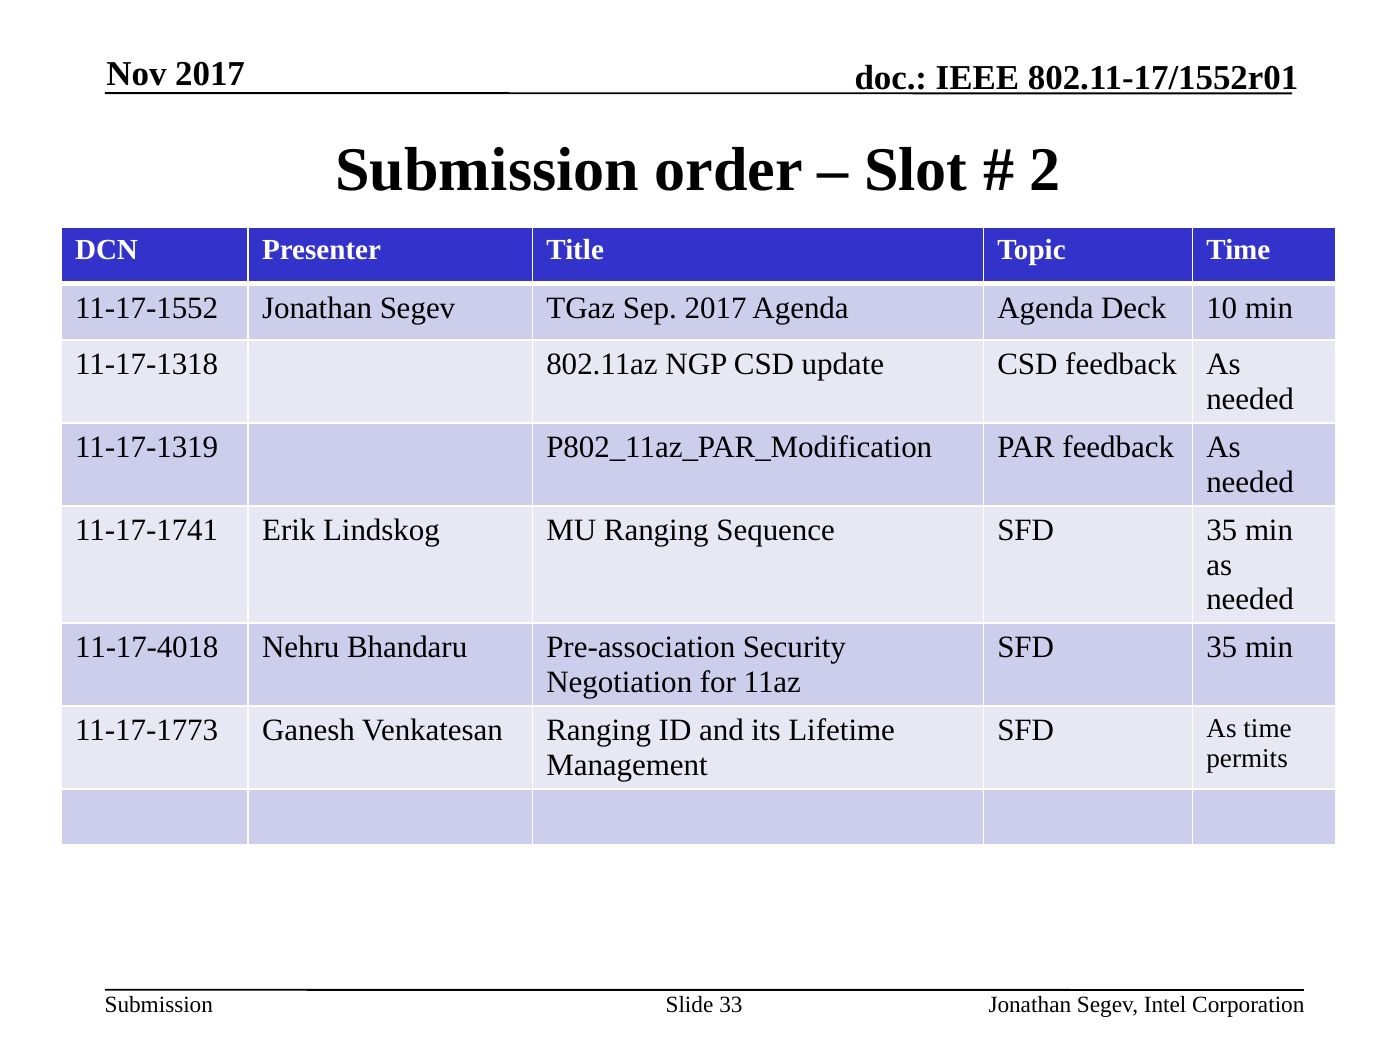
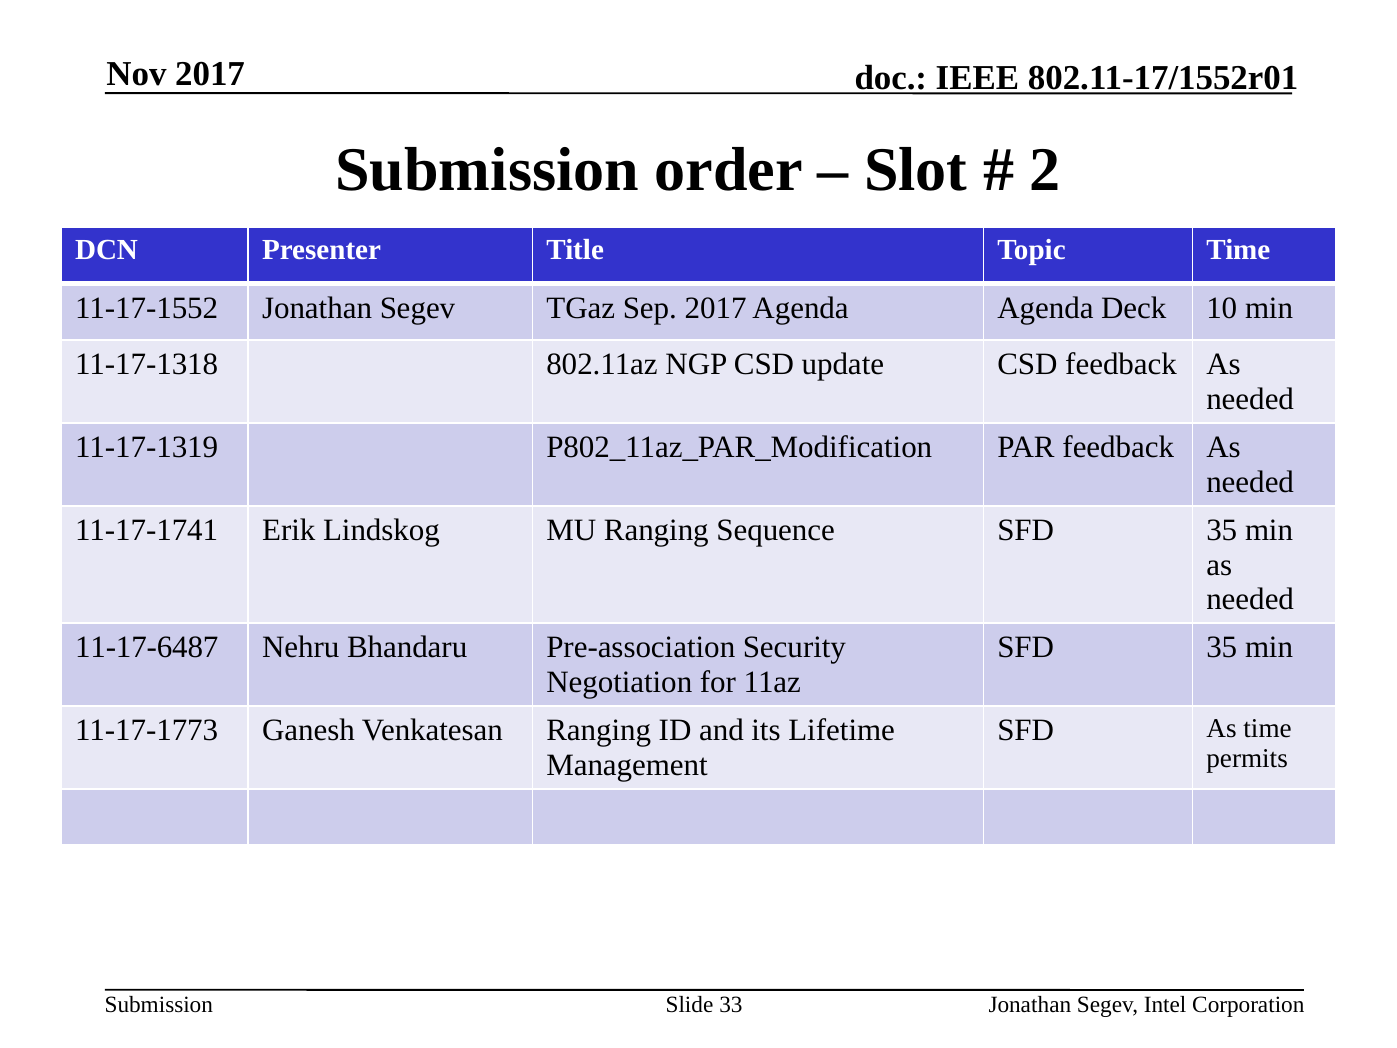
11-17-4018: 11-17-4018 -> 11-17-6487 (147, 648)
